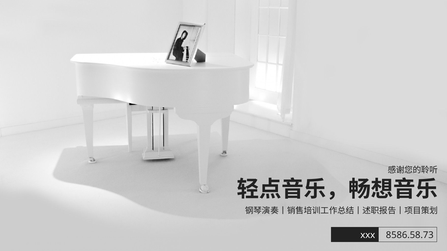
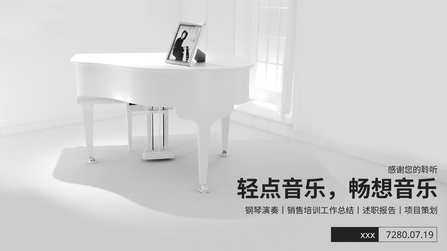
8586.58.73: 8586.58.73 -> 7280.07.19 (410, 236)
